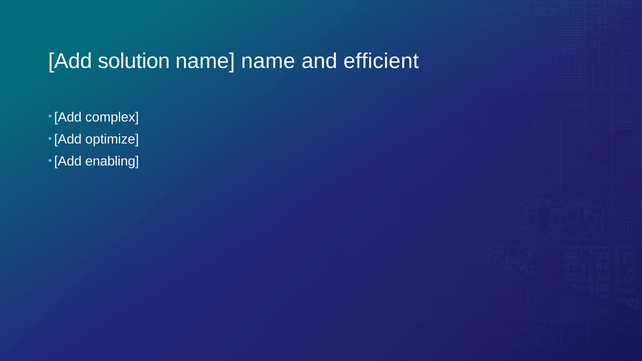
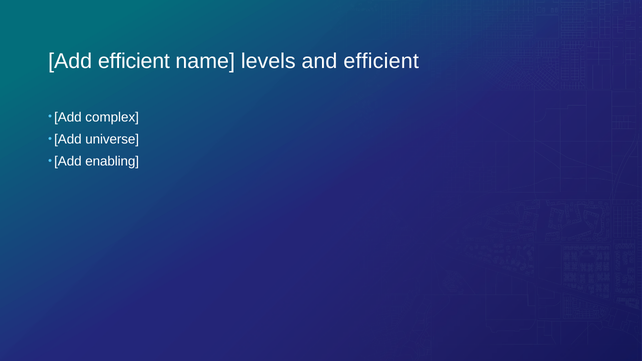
Add solution: solution -> efficient (134, 61)
name name: name -> levels (268, 61)
optimize: optimize -> universe (112, 139)
